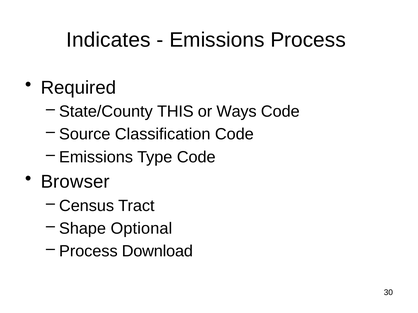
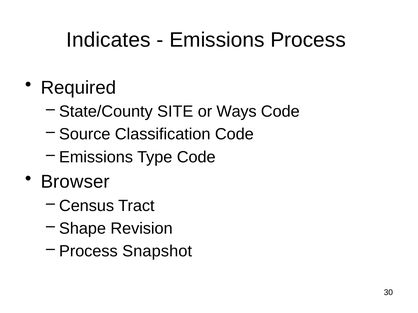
THIS: THIS -> SITE (175, 112)
Optional: Optional -> Revision (142, 229)
Download: Download -> Snapshot (157, 252)
